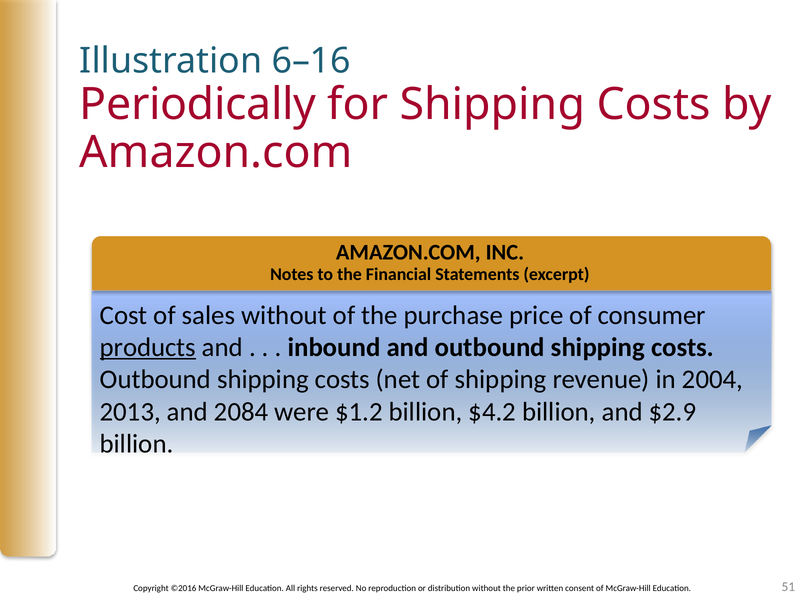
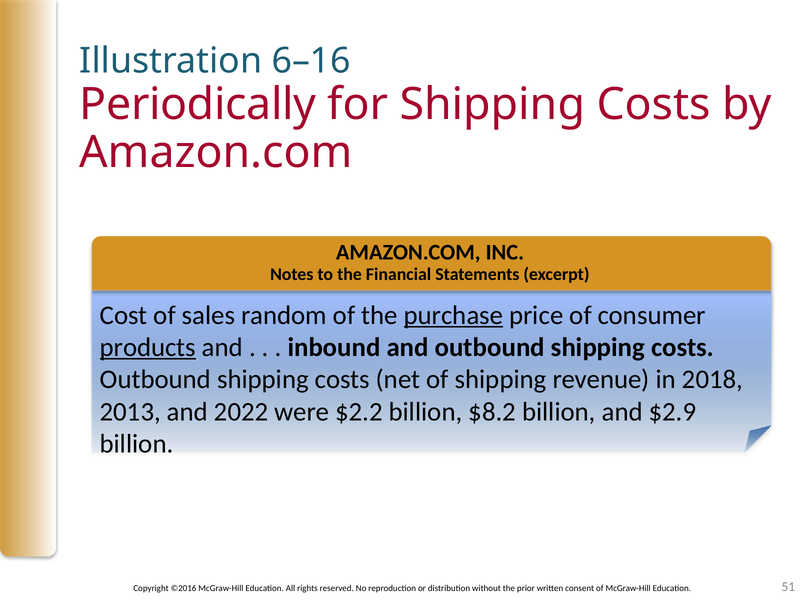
sales without: without -> random (284, 315)
purchase underline: none -> present (453, 315)
2004: 2004 -> 2018 (712, 379)
2084: 2084 -> 2022 (241, 412)
$1.2: $1.2 -> $2.2 (359, 412)
$4.2: $4.2 -> $8.2 (492, 412)
